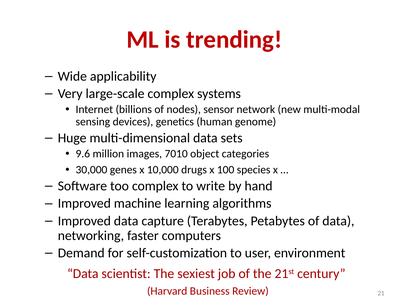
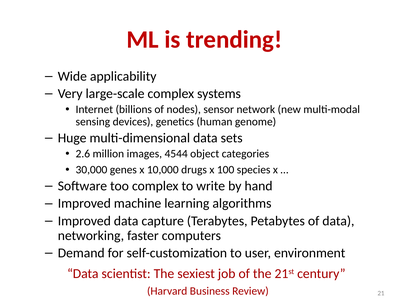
9.6: 9.6 -> 2.6 (83, 154)
7010: 7010 -> 4544 (176, 154)
